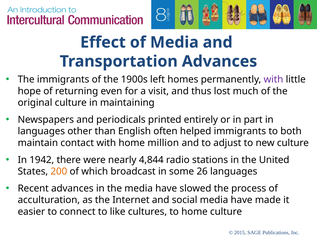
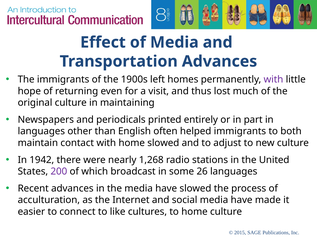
home million: million -> slowed (163, 143)
4,844: 4,844 -> 1,268 (151, 160)
200 colour: orange -> purple (59, 171)
